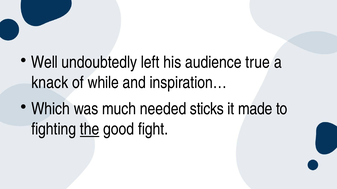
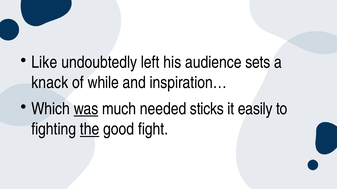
Well: Well -> Like (44, 62)
true: true -> sets (258, 62)
was underline: none -> present (86, 109)
made: made -> easily (255, 109)
